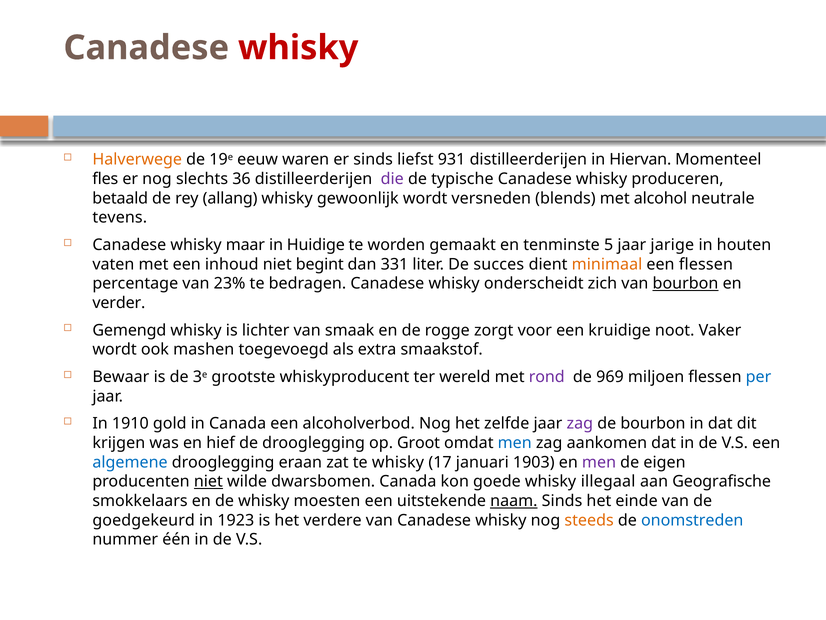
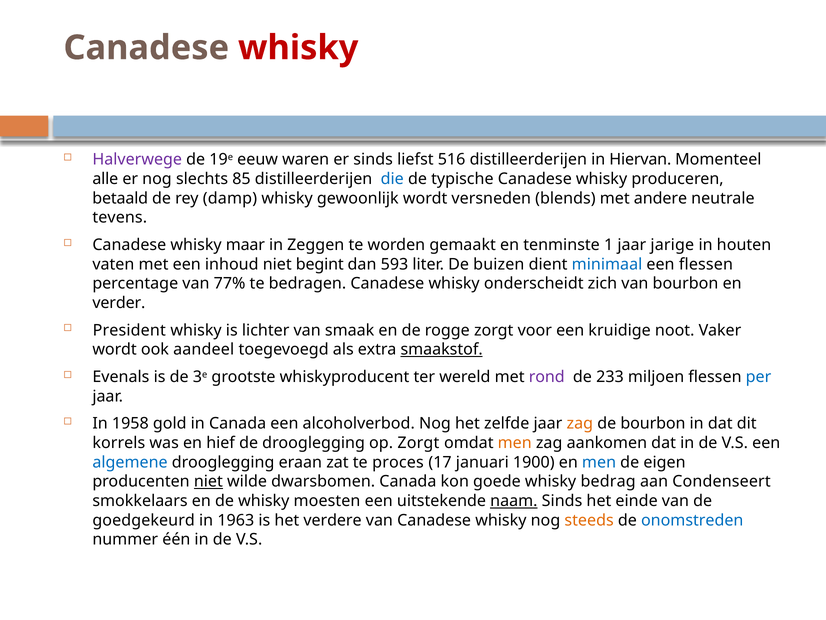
Halverwege colour: orange -> purple (137, 159)
931: 931 -> 516 (452, 159)
fles: fles -> alle (105, 179)
36: 36 -> 85 (241, 179)
die colour: purple -> blue (392, 179)
allang: allang -> damp (230, 198)
alcohol: alcohol -> andere (660, 198)
Huidige: Huidige -> Zeggen (316, 245)
5: 5 -> 1 (609, 245)
331: 331 -> 593 (395, 264)
succes: succes -> buizen (499, 264)
minimaal colour: orange -> blue (607, 264)
23%: 23% -> 77% (230, 283)
bourbon underline: present -> none (686, 283)
Gemengd: Gemengd -> President (129, 330)
mashen: mashen -> aandeel (204, 349)
smaakstof underline: none -> present (442, 349)
Bewaar: Bewaar -> Evenals (121, 377)
969: 969 -> 233 (610, 377)
1910: 1910 -> 1958 (130, 423)
zag colour: purple -> orange (580, 423)
krijgen: krijgen -> korrels (119, 443)
op Groot: Groot -> Zorgt (418, 443)
men colour: blue -> orange (515, 443)
te whisky: whisky -> proces (398, 462)
1903: 1903 -> 1900 (534, 462)
men colour: purple -> blue (599, 462)
illegaal: illegaal -> bedrag (608, 481)
Geografische: Geografische -> Condenseert (721, 481)
1923: 1923 -> 1963 (236, 520)
